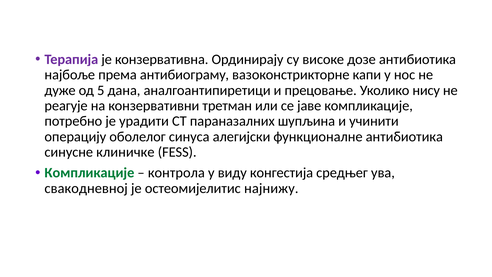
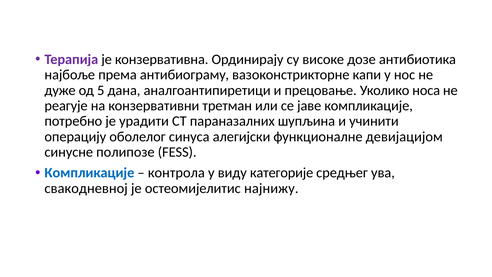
нису: нису -> носа (426, 90)
функционалне антибиотика: антибиотика -> девијацијом (404, 137)
клиничке: клиничке -> полипозе (125, 152)
Компликације colour: green -> blue (89, 173)
конгестија: конгестија -> категорије (282, 173)
